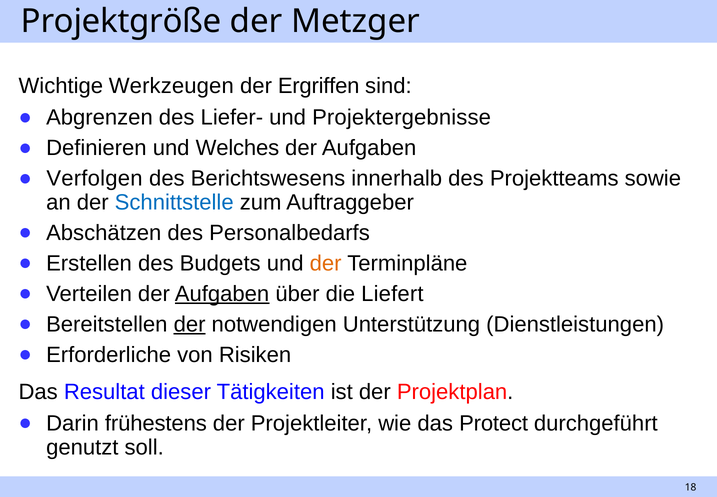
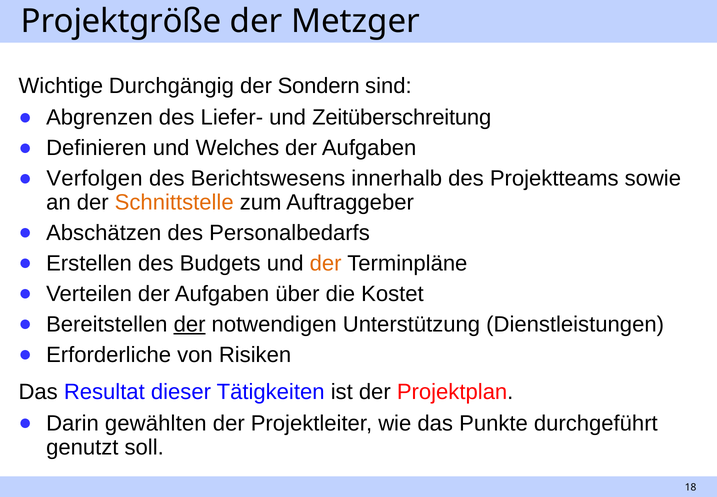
Werkzeugen: Werkzeugen -> Durchgängig (171, 86)
Ergriffen: Ergriffen -> Sondern (319, 86)
Projektergebnisse: Projektergebnisse -> Zeitüberschreitung (402, 118)
Schnittstelle colour: blue -> orange (174, 202)
Aufgaben underline: present -> none (222, 294)
Liefert: Liefert -> Kostet (392, 294)
frühestens: frühestens -> gewählten (156, 423)
Protect: Protect -> Punkte (494, 423)
